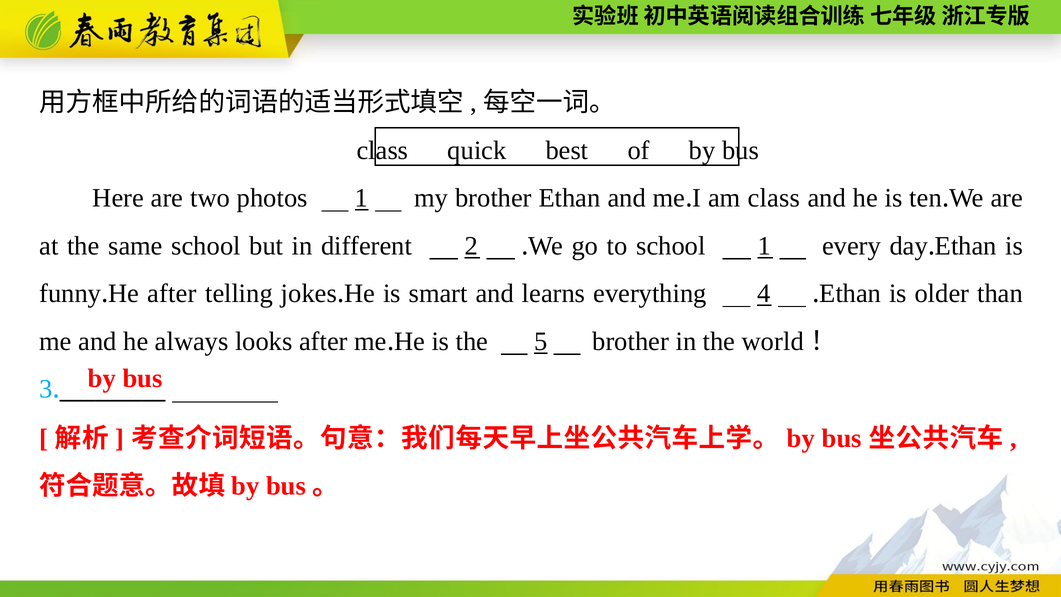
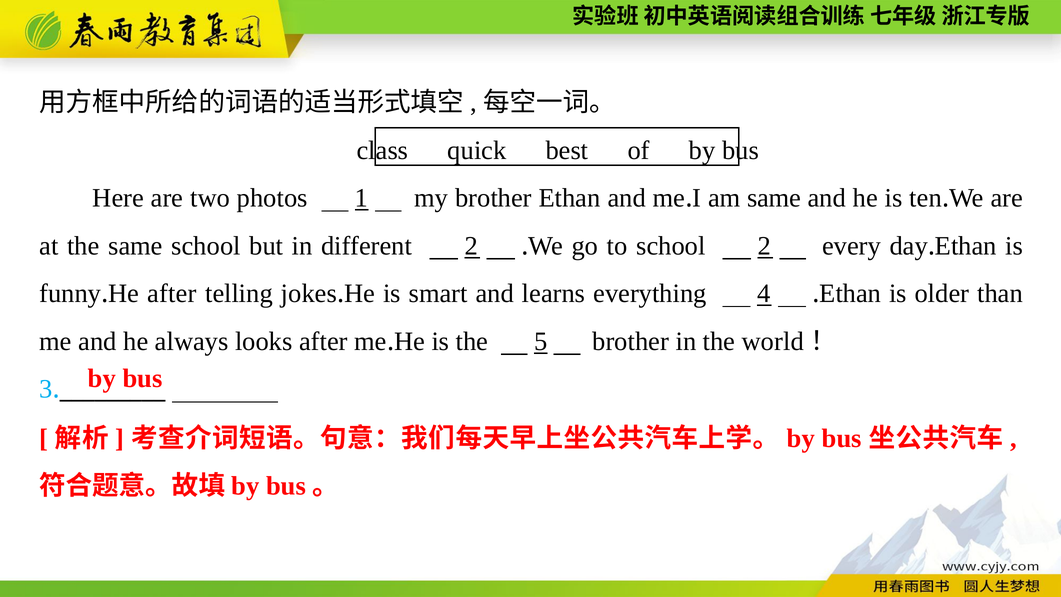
am class: class -> same (774, 198)
school 1: 1 -> 2 (764, 246)
